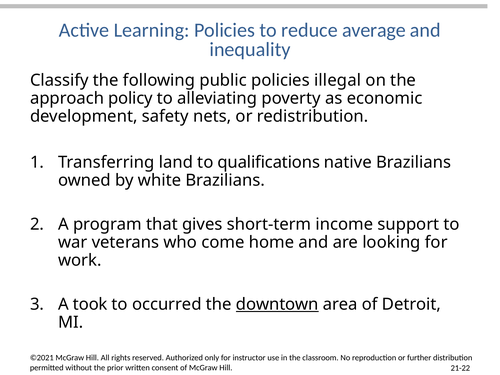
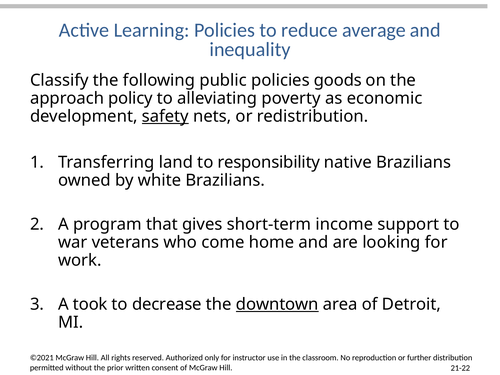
illegal: illegal -> goods (338, 80)
safety underline: none -> present (165, 116)
qualifications: qualifications -> responsibility (269, 162)
occurred: occurred -> decrease (167, 304)
